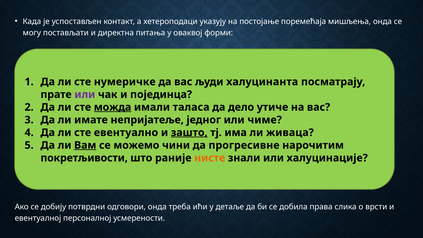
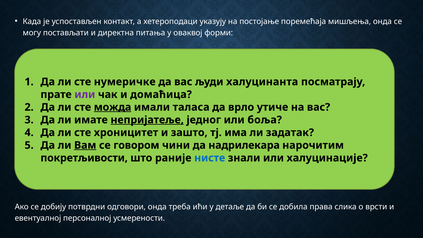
појединца: појединца -> домаћица (161, 94)
дело: дело -> врло (241, 107)
непријатеље underline: none -> present (147, 120)
чиме: чиме -> боља (265, 120)
евентуално: евентуално -> хроницитет (126, 133)
зашто underline: present -> none (189, 133)
живаца: живаца -> задатак (290, 133)
можемо: можемо -> говором (136, 145)
прогресивне: прогресивне -> надрилекара (244, 145)
нисте colour: orange -> blue (210, 158)
